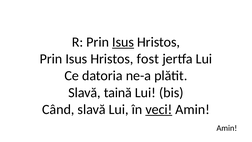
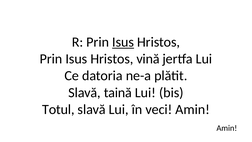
fost: fost -> vină (148, 59)
Când: Când -> Totul (58, 109)
veci underline: present -> none (159, 109)
